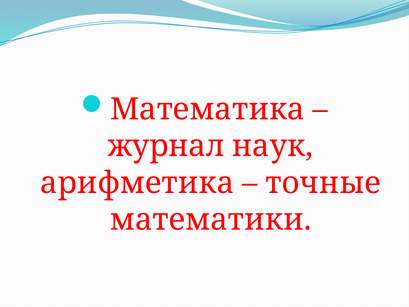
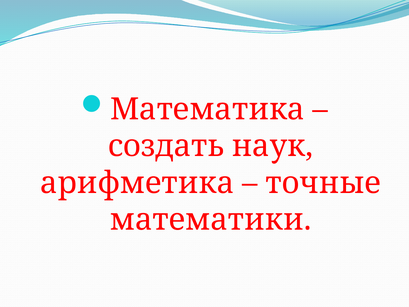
журнал: журнал -> создать (166, 146)
